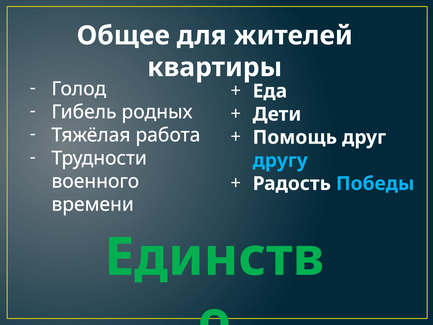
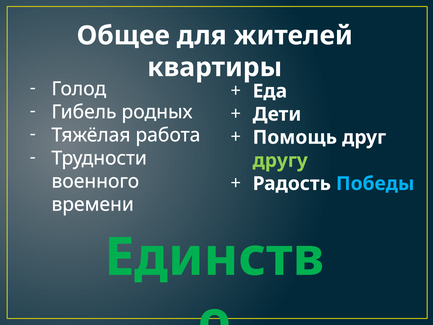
другу colour: light blue -> light green (280, 160)
